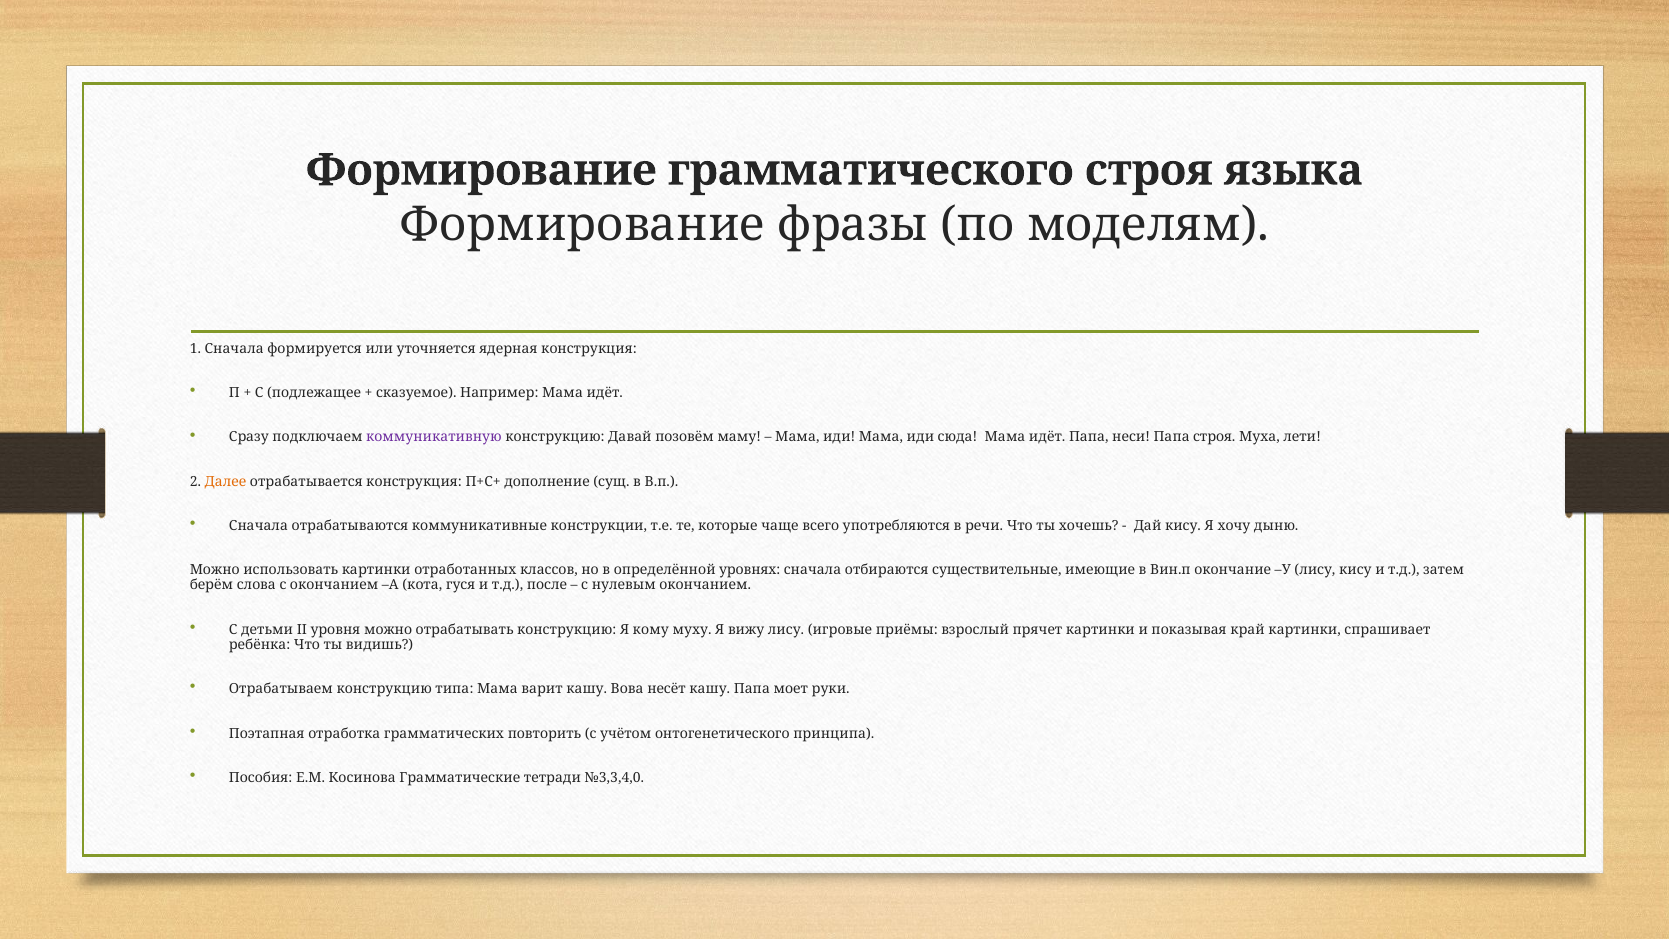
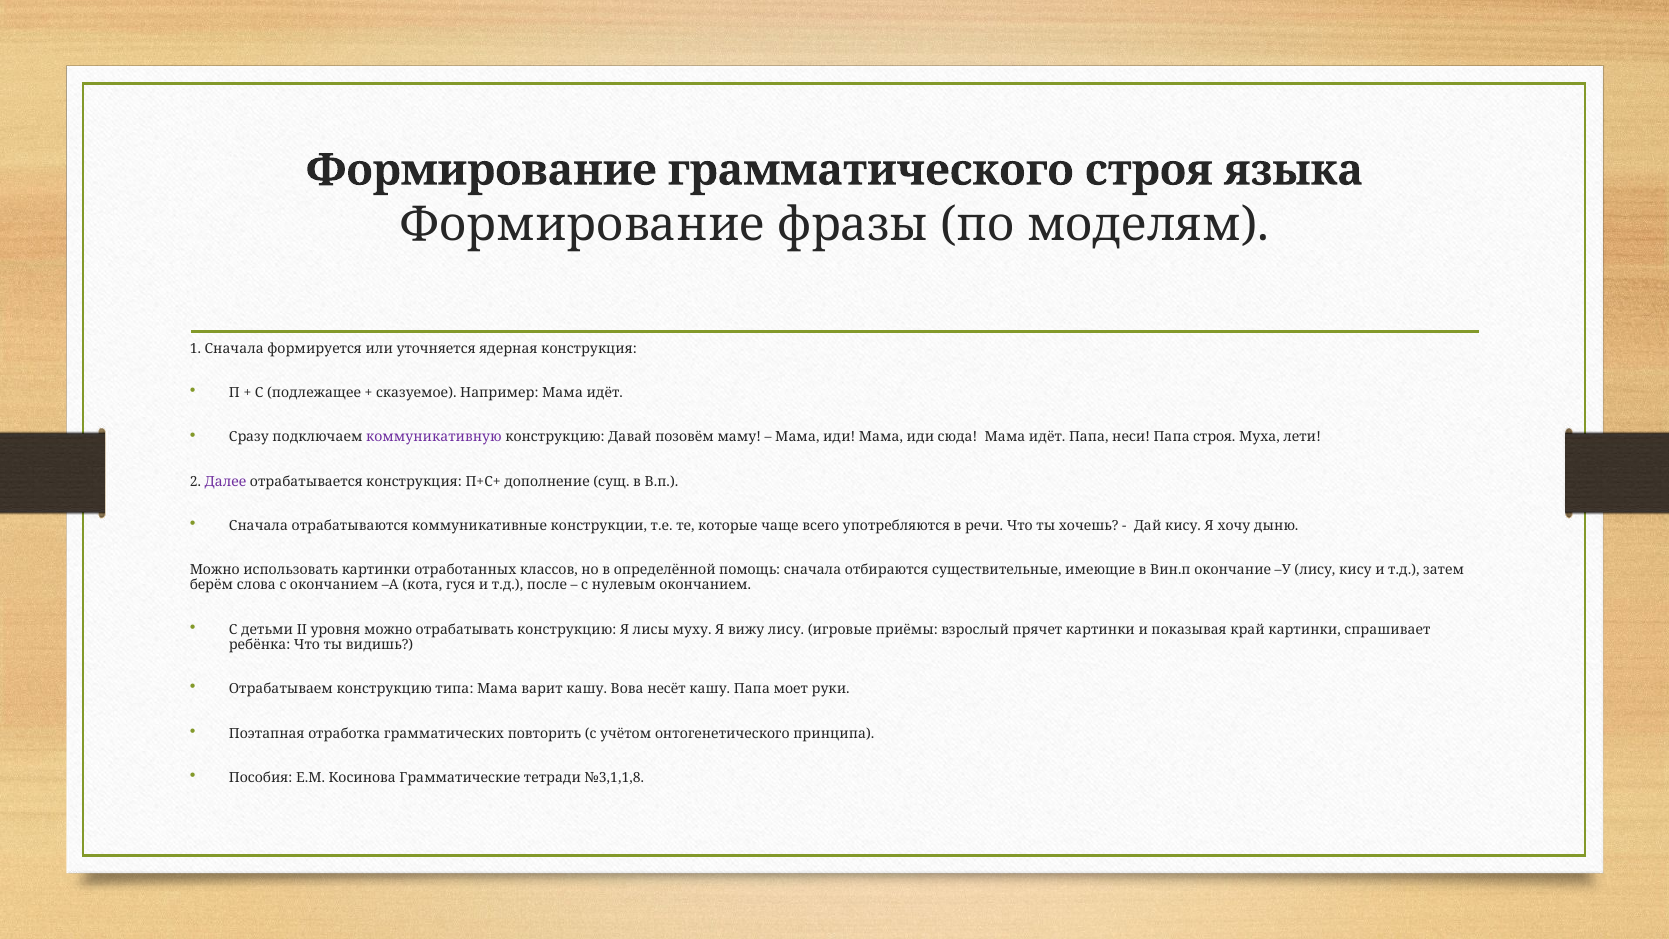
Далее colour: orange -> purple (226, 482)
уровнях: уровнях -> помощь (750, 570)
кому: кому -> лисы (651, 630)
№3,3,4,0: №3,3,4,0 -> №3,1,1,8 (614, 778)
